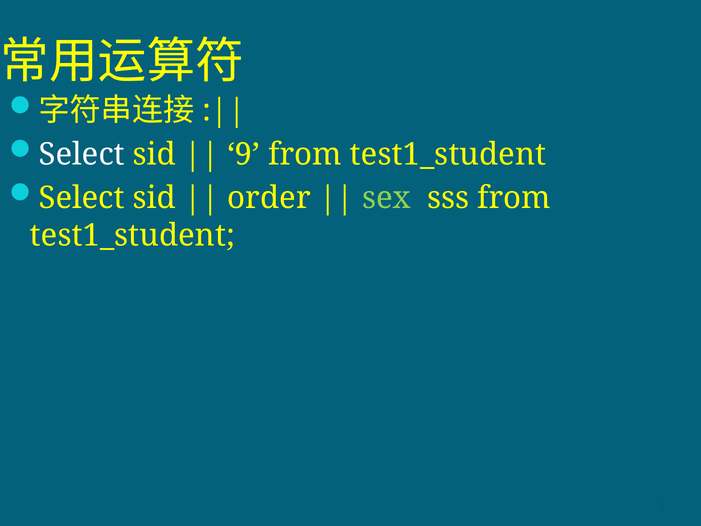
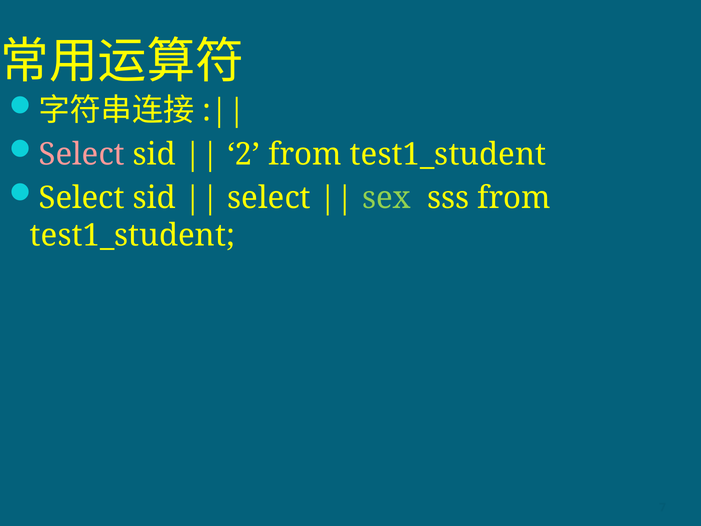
Select colour: white -> pink (82, 154)
9: 9 -> 2 (244, 154)
order: order -> select (269, 198)
